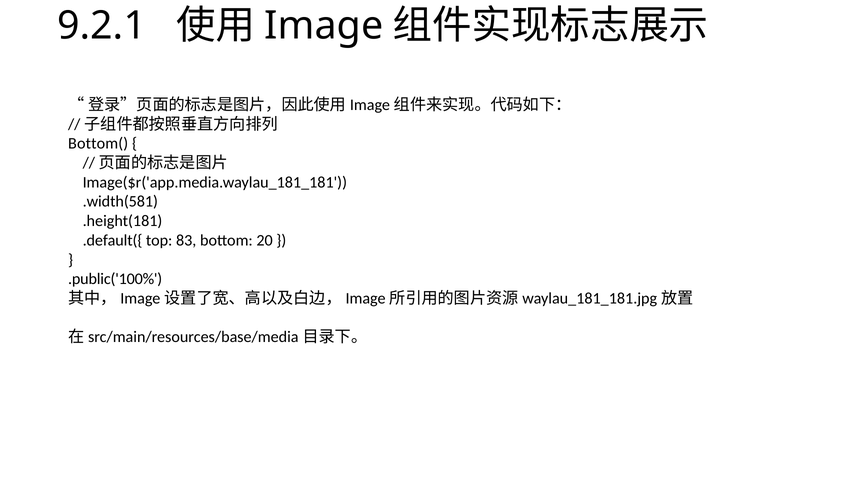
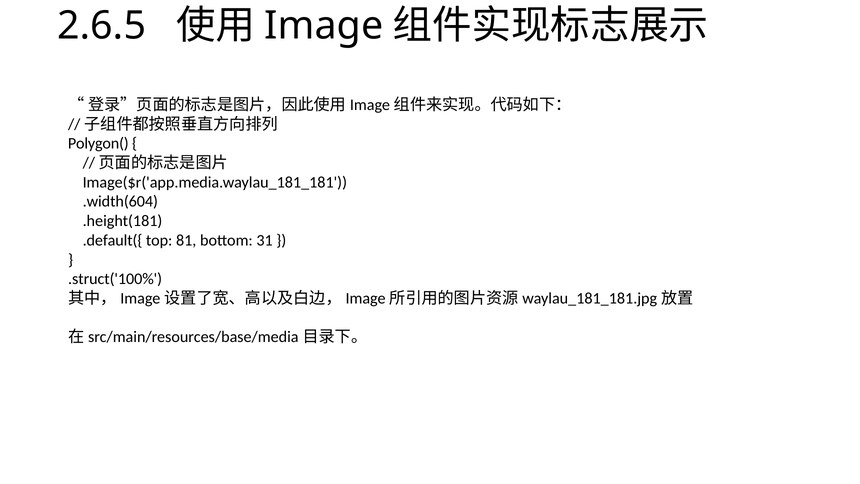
9.2.1: 9.2.1 -> 2.6.5 (102, 26)
Bottom(: Bottom( -> Polygon( (98, 143)
.width(581: .width(581 -> .width(604 (120, 202)
83: 83 -> 81 (186, 240)
20: 20 -> 31 (265, 240)
.public('100%: .public('100% -> .struct('100% (115, 279)
